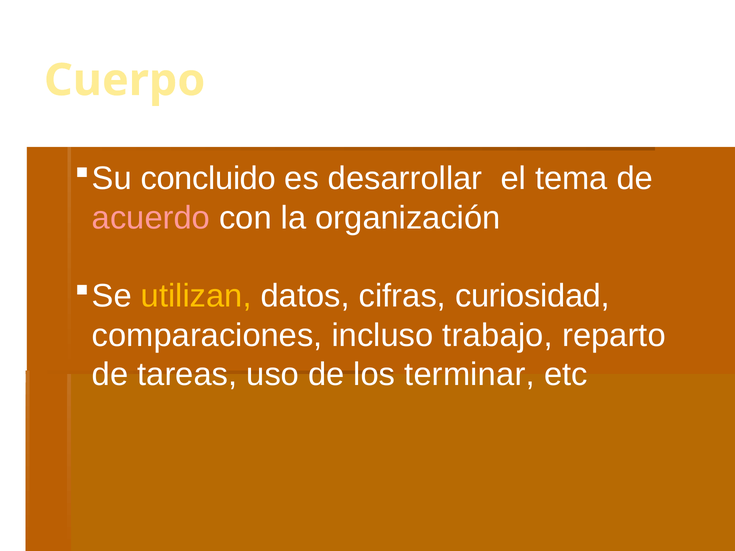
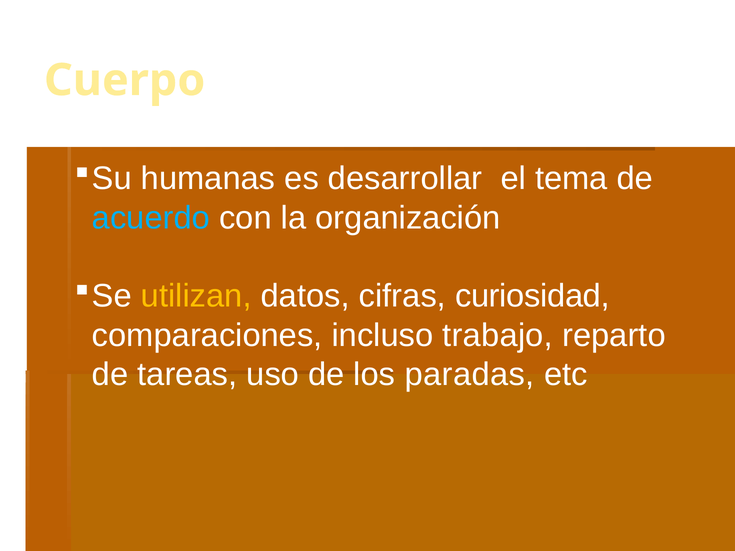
concluido: concluido -> humanas (208, 179)
acuerdo colour: pink -> light blue (151, 218)
terminar: terminar -> paradas (470, 375)
